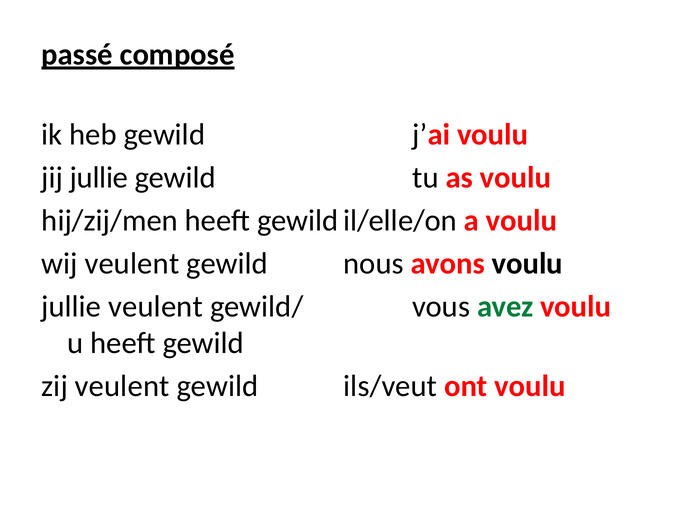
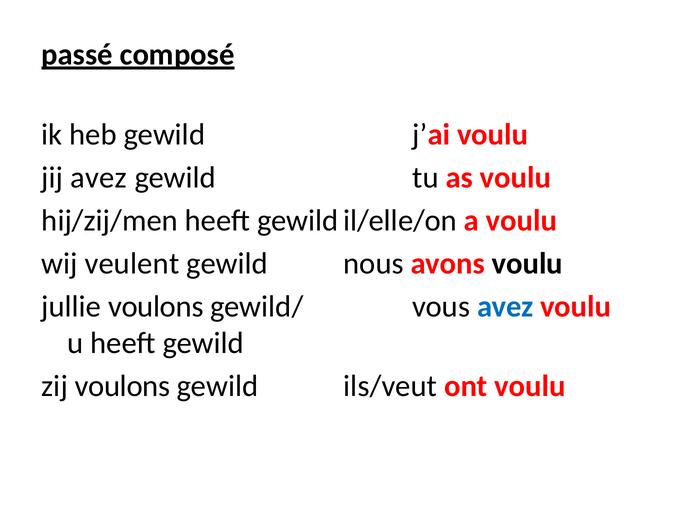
jij jullie: jullie -> avez (99, 177)
jullie veulent: veulent -> voulons (156, 306)
avez colour: green -> blue (505, 306)
zij veulent: veulent -> voulons (122, 386)
